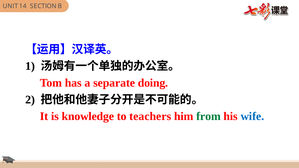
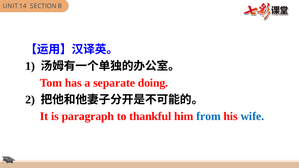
knowledge: knowledge -> paragraph (88, 116)
teachers: teachers -> thankful (150, 116)
from colour: green -> blue (209, 116)
